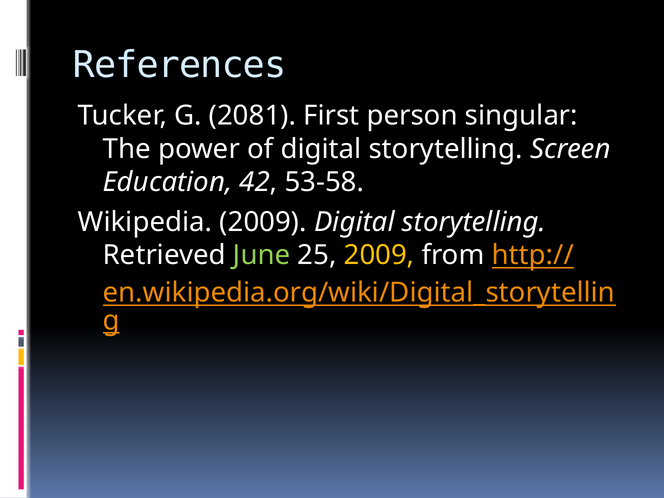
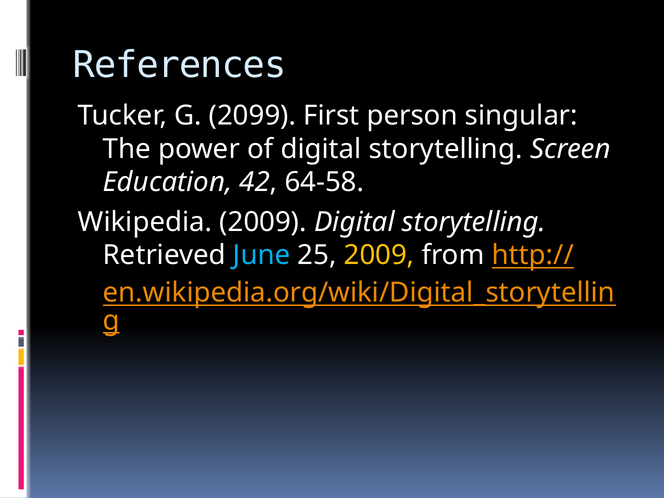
2081: 2081 -> 2099 (253, 116)
53-58: 53-58 -> 64-58 (324, 182)
June colour: light green -> light blue (262, 255)
